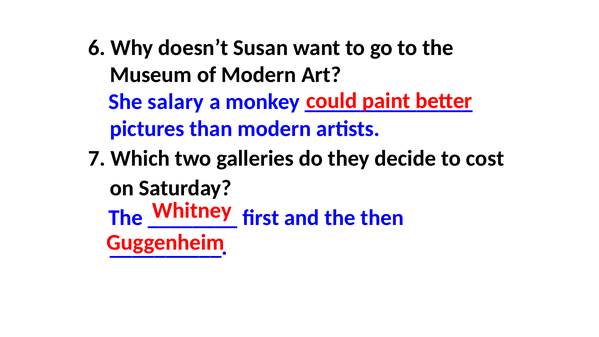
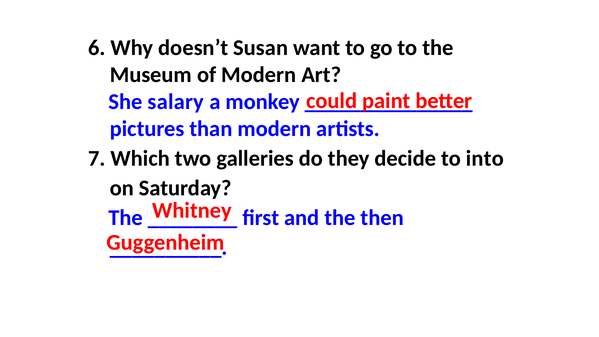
cost: cost -> into (485, 158)
